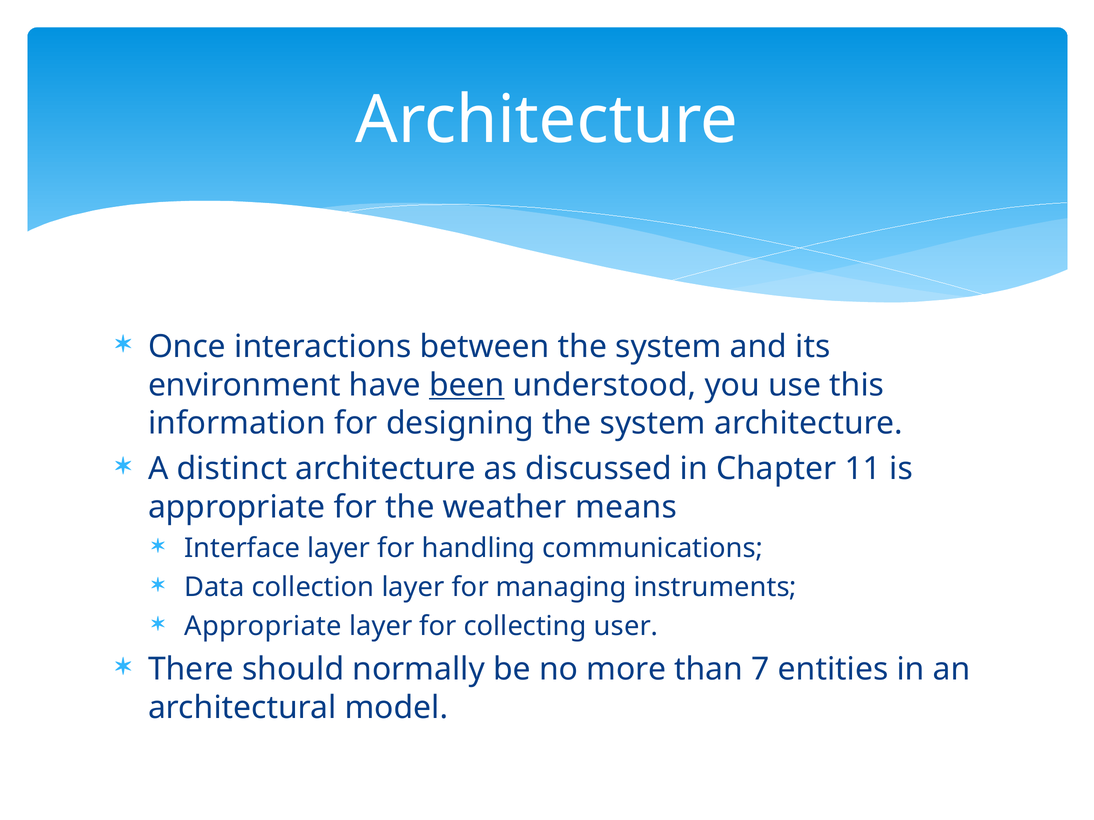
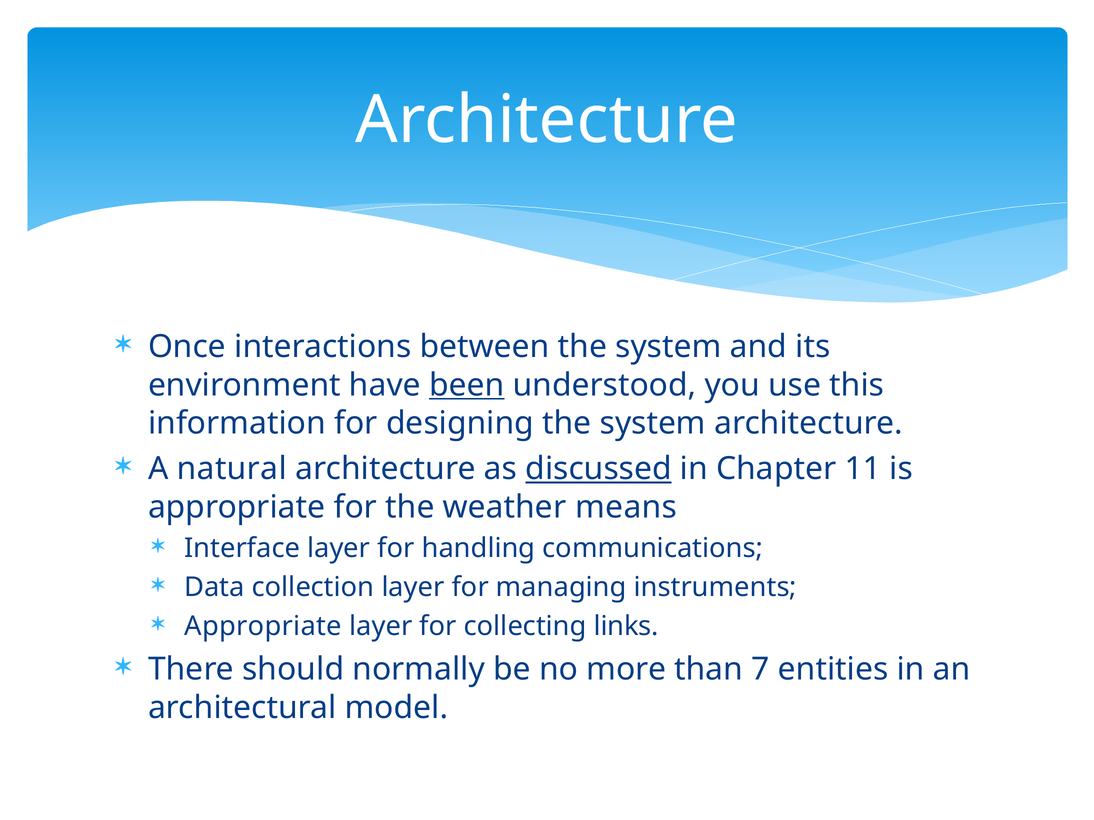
distinct: distinct -> natural (232, 469)
discussed underline: none -> present (599, 469)
user: user -> links (626, 626)
